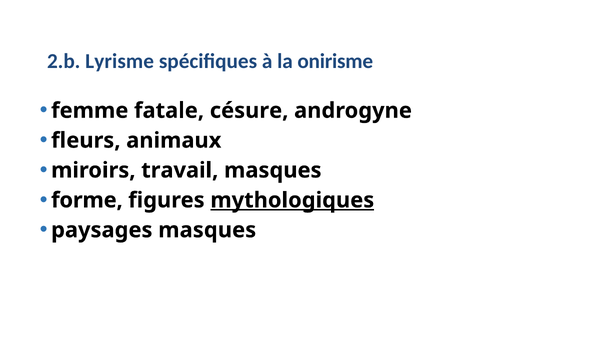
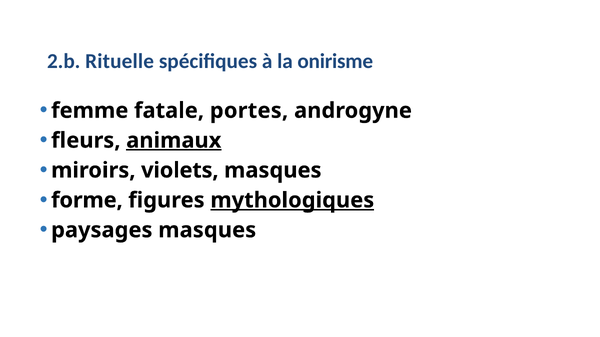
Lyrisme: Lyrisme -> Rituelle (120, 61)
césure: césure -> portes (249, 111)
animaux underline: none -> present (174, 141)
travail: travail -> violets (180, 171)
